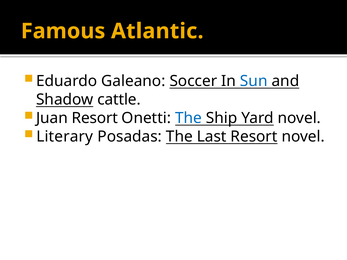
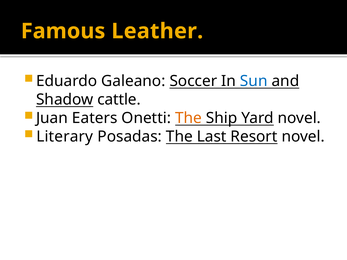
Atlantic: Atlantic -> Leather (157, 31)
Juan Resort: Resort -> Eaters (95, 118)
The colour: blue -> orange (189, 118)
